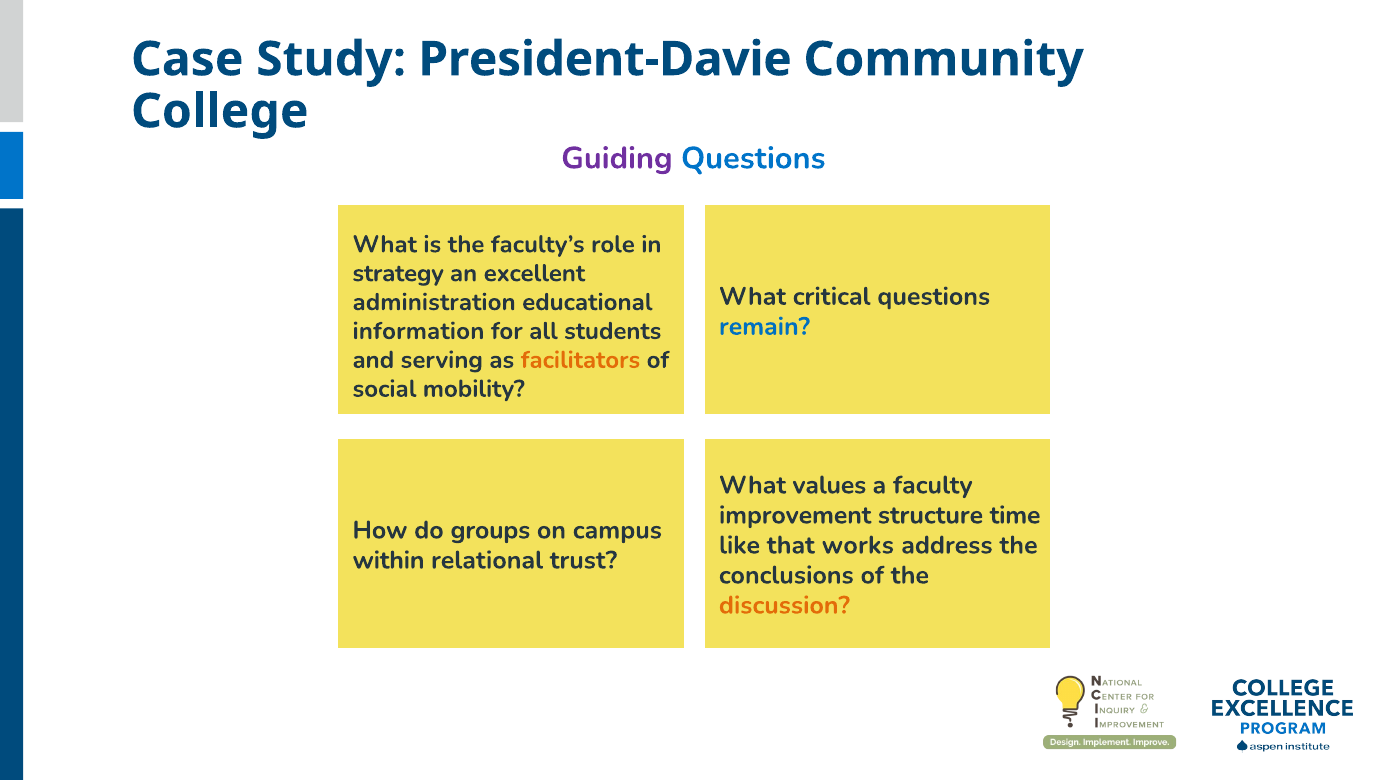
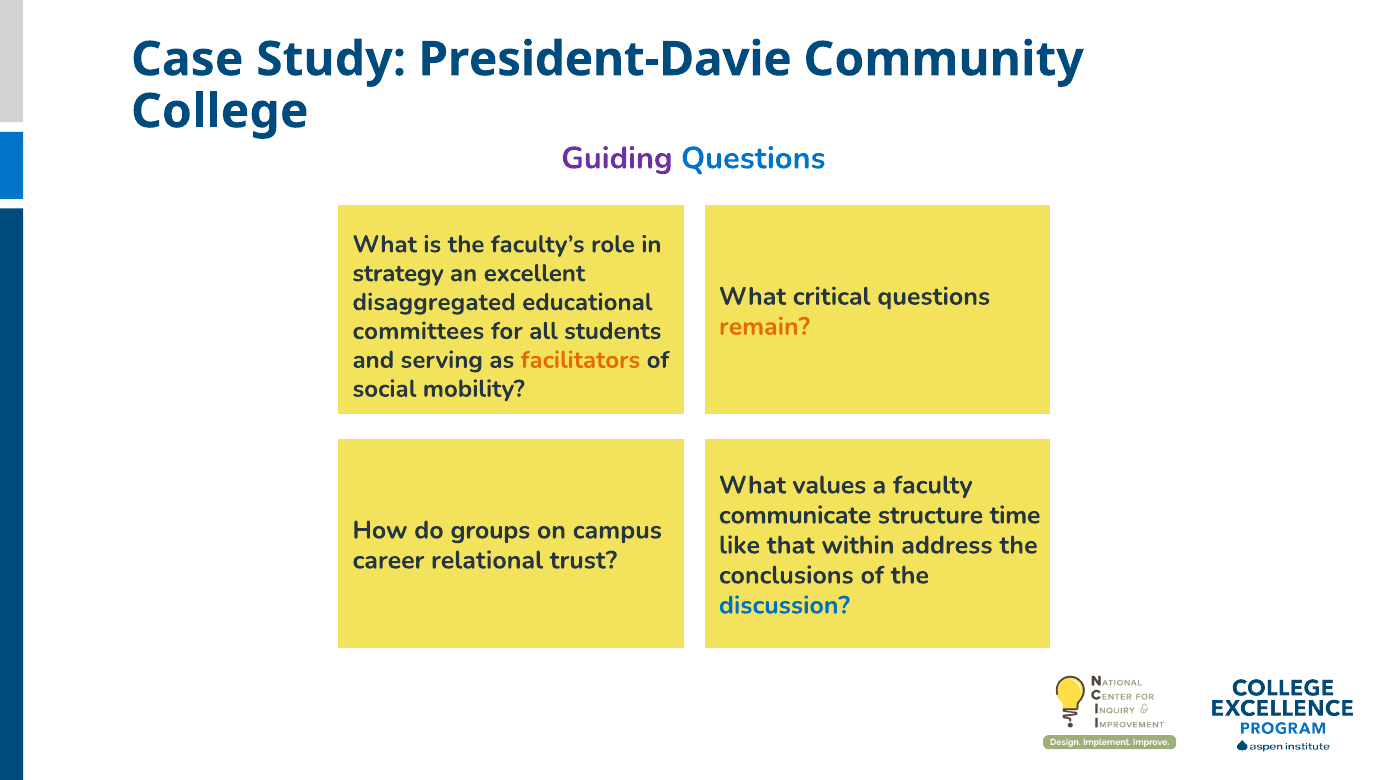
administration: administration -> disaggregated (434, 302)
remain colour: blue -> orange (764, 327)
information: information -> committees (418, 331)
improvement: improvement -> communicate (795, 515)
works: works -> within (858, 545)
within: within -> career (388, 560)
discussion colour: orange -> blue (784, 605)
